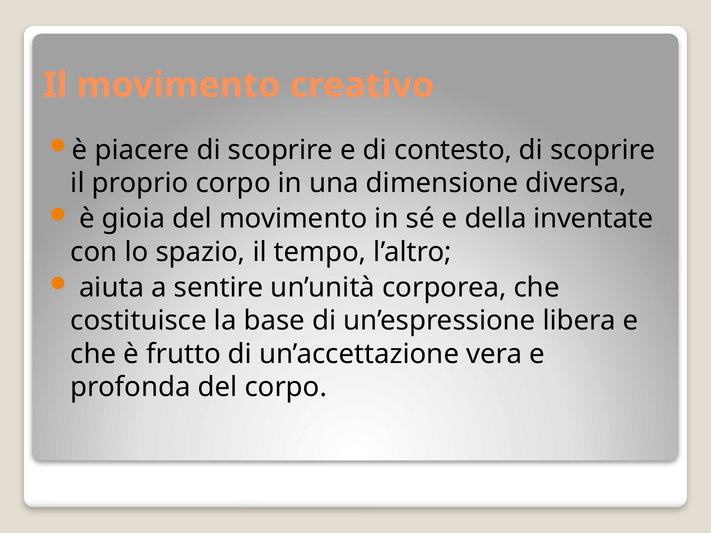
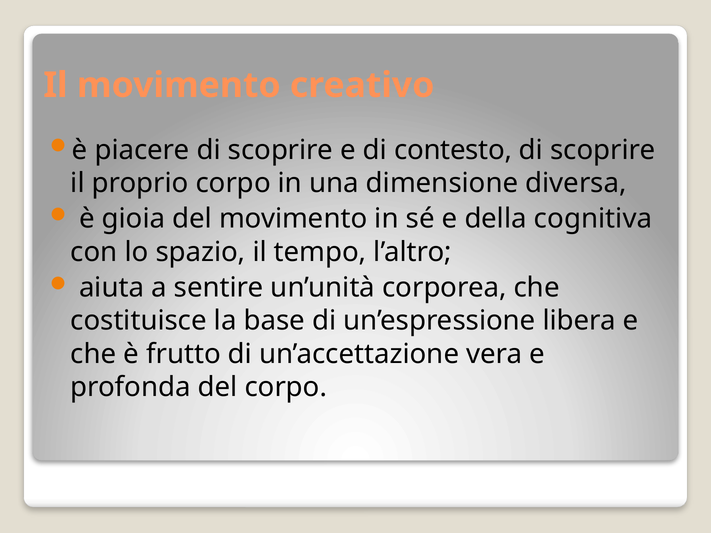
inventate: inventate -> cognitiva (593, 219)
